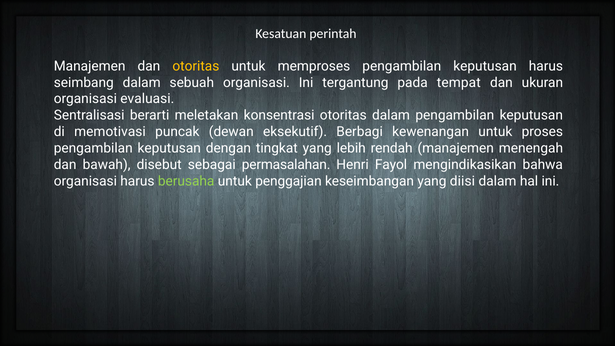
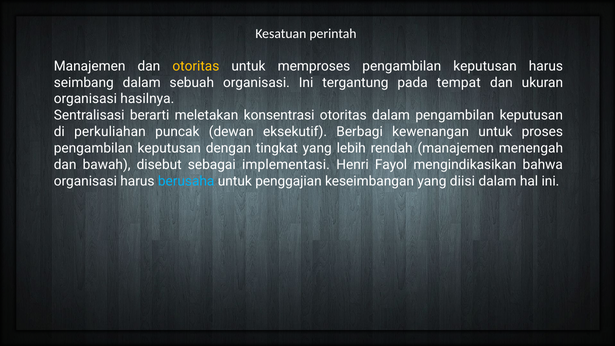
evaluasi: evaluasi -> hasilnya (147, 99)
memotivasi: memotivasi -> perkuliahan (110, 132)
permasalahan: permasalahan -> implementasi (286, 165)
berusaha colour: light green -> light blue (186, 181)
